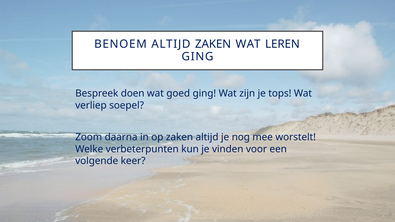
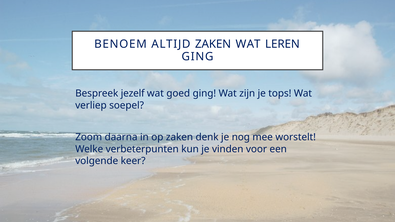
doen: doen -> jezelf (133, 94)
zaken altijd: altijd -> denk (207, 137)
